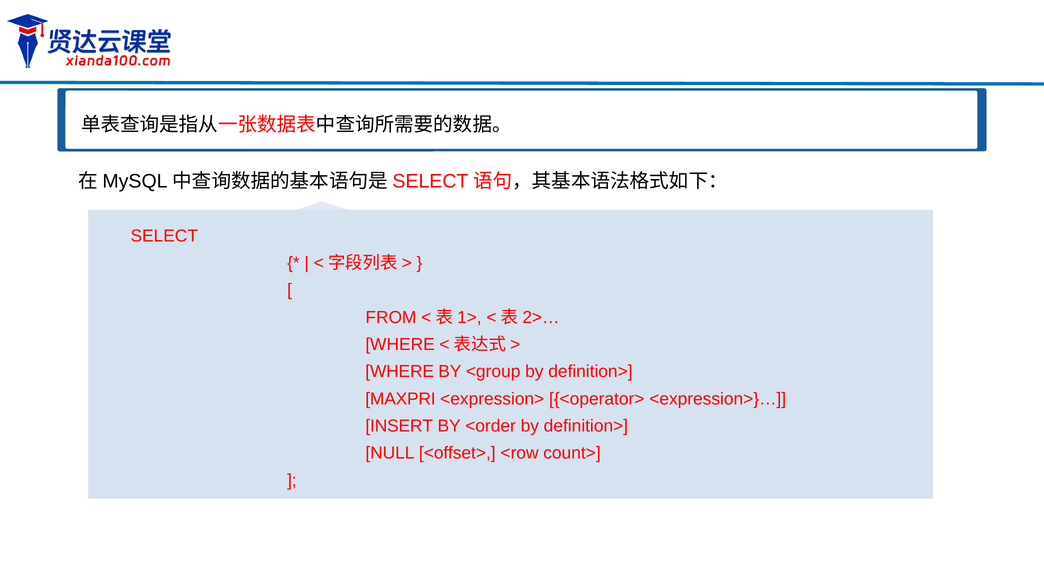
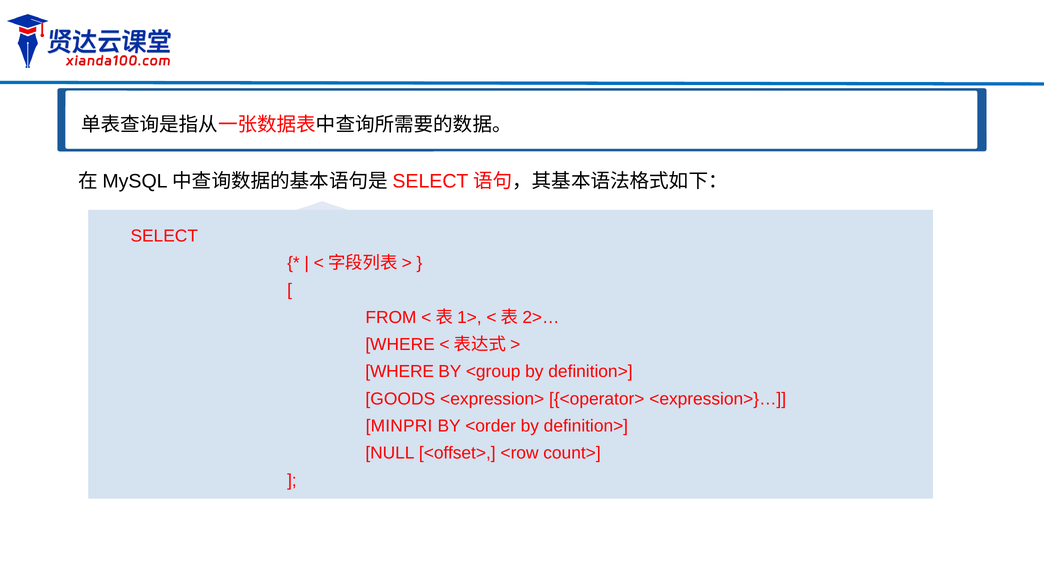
MAXPRI: MAXPRI -> GOODS (400, 399)
INSERT: INSERT -> MINPRI (399, 426)
